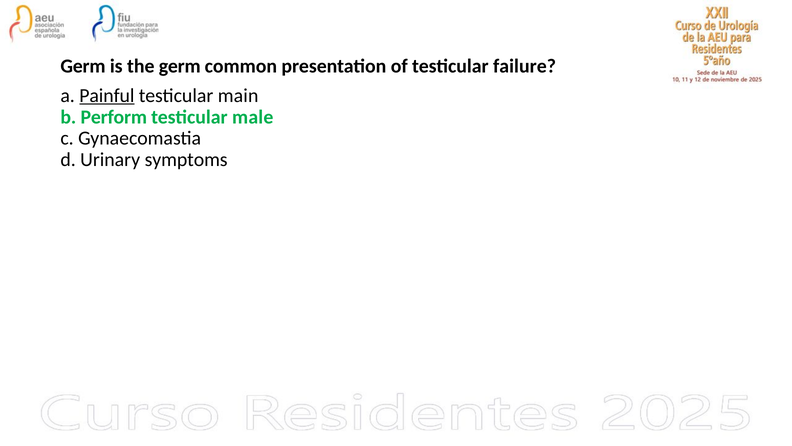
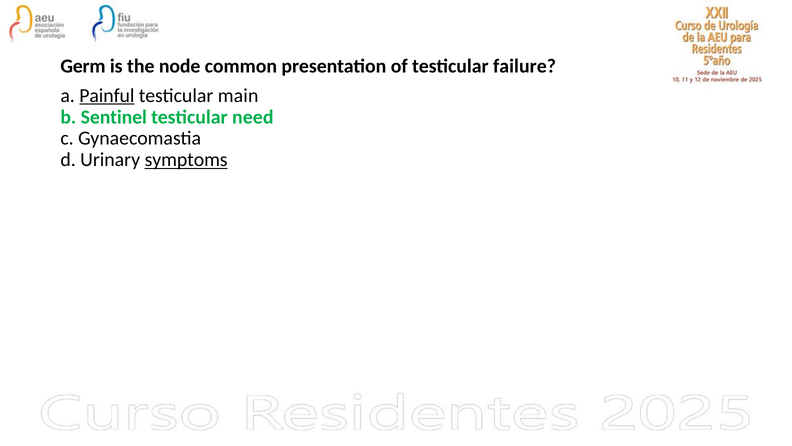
the germ: germ -> node (180, 66)
Perform: Perform -> Sentinel (114, 117)
male: male -> need (253, 117)
symptoms underline: none -> present (186, 160)
